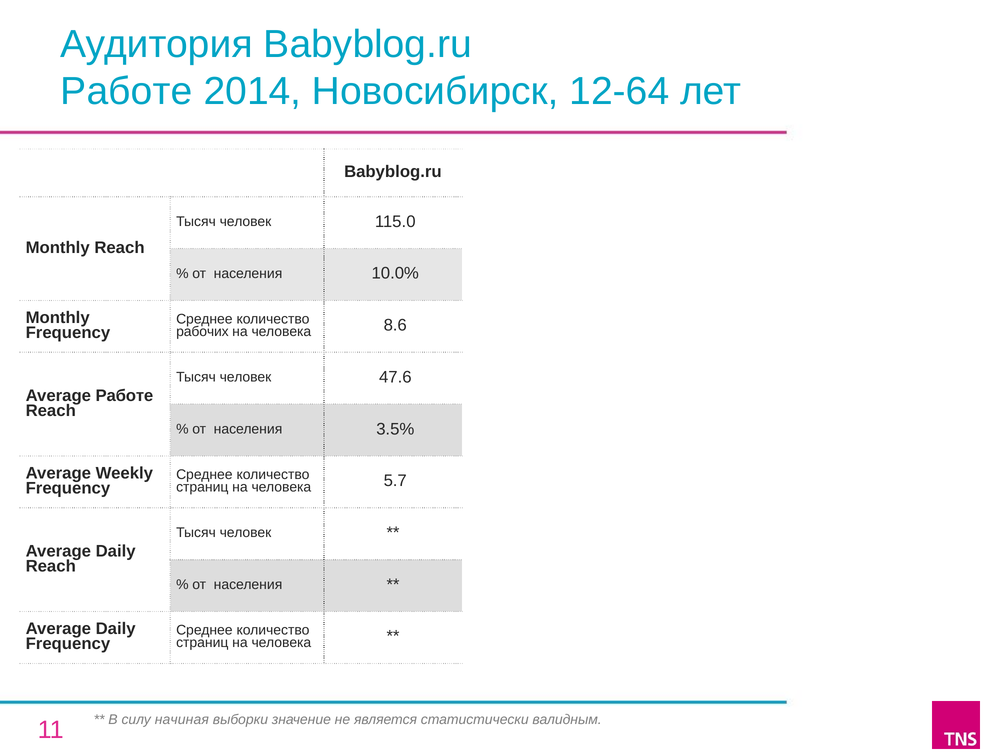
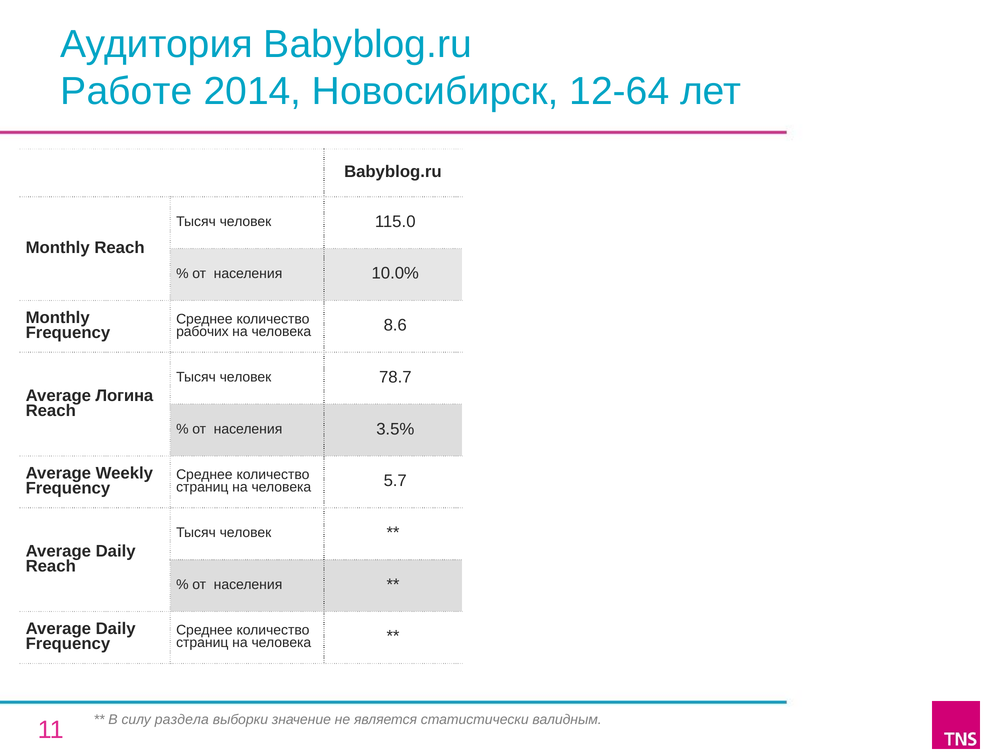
47.6: 47.6 -> 78.7 (395, 377)
Average Работе: Работе -> Логина (124, 396)
начиная: начиная -> раздела (182, 720)
